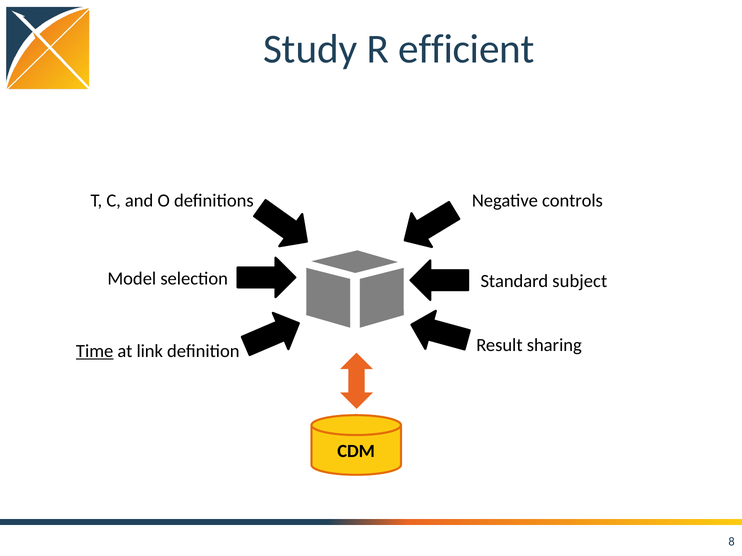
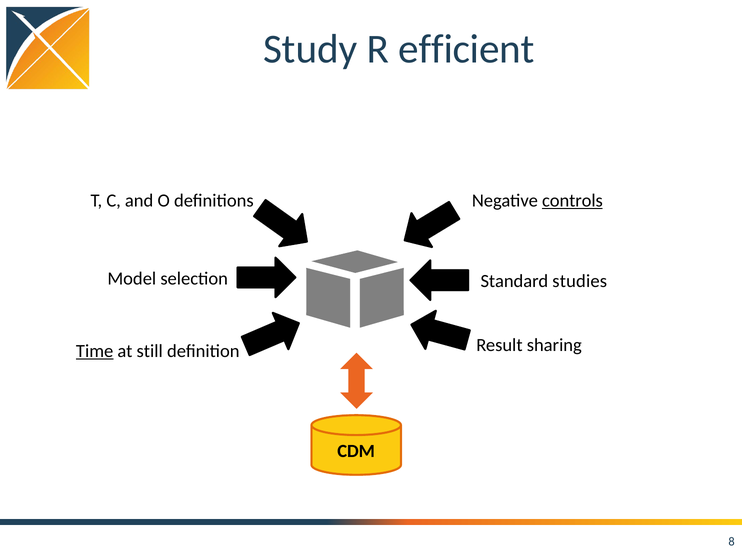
controls underline: none -> present (572, 201)
subject: subject -> studies (580, 281)
link: link -> still (150, 351)
